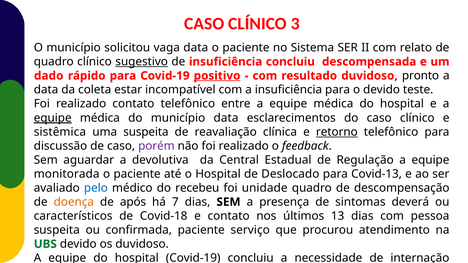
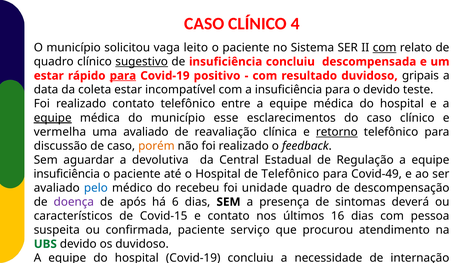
3: 3 -> 4 (295, 24)
vaga data: data -> leito (196, 48)
com underline: none -> present (385, 48)
dado: dado -> estar (49, 76)
para underline: none -> present (123, 76)
positivo underline: present -> none (217, 76)
pronto: pronto -> gripais (420, 76)
município data: data -> esse (226, 118)
sistêmica: sistêmica -> vermelha (60, 132)
uma suspeita: suspeita -> avaliado (146, 132)
porém colour: purple -> orange (156, 146)
monitorada: monitorada -> insuficiência (67, 174)
de Deslocado: Deslocado -> Telefônico (290, 174)
Covid-13: Covid-13 -> Covid-49 (377, 174)
doença colour: orange -> purple (74, 202)
7: 7 -> 6 (175, 202)
Covid-18: Covid-18 -> Covid-15 (164, 216)
13: 13 -> 16 (338, 216)
